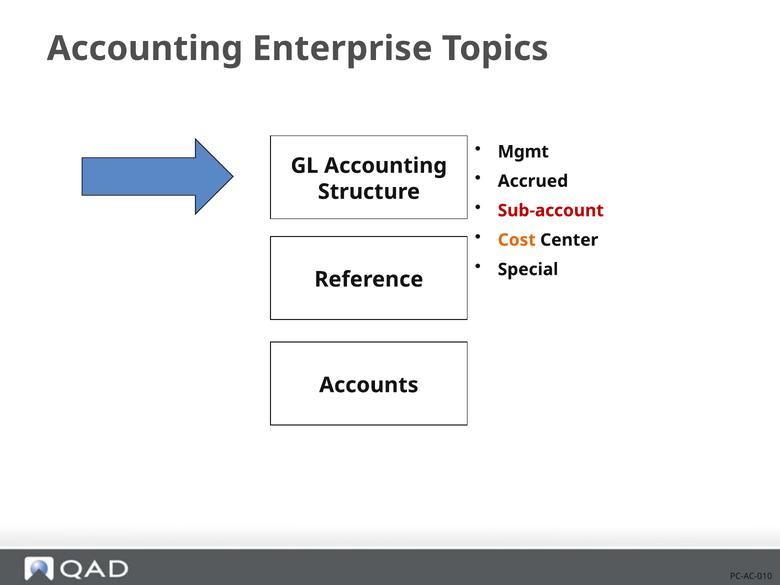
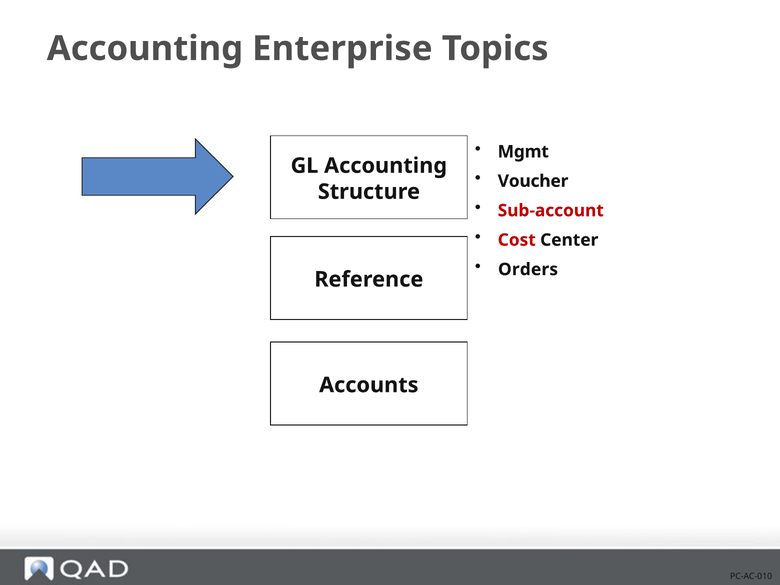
Accrued: Accrued -> Voucher (533, 181)
Cost colour: orange -> red (517, 240)
Special: Special -> Orders (528, 269)
